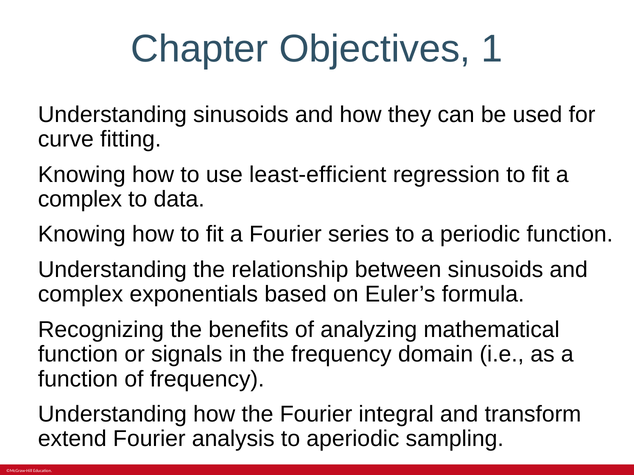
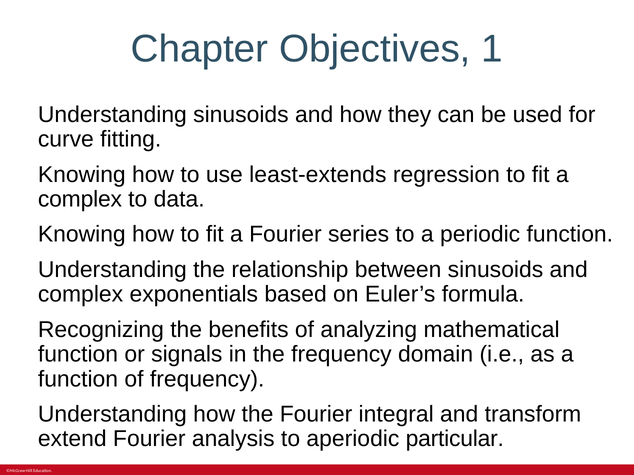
least-efficient: least-efficient -> least-extends (318, 175)
sampling: sampling -> particular (455, 439)
